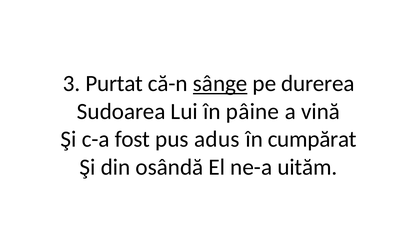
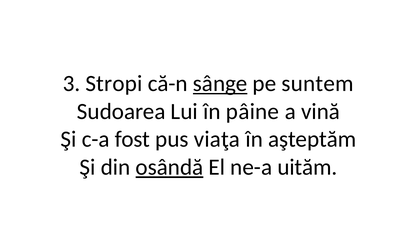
Purtat: Purtat -> Stropi (114, 83)
durerea: durerea -> suntem (318, 83)
adus: adus -> viaţa (217, 139)
cumpărat: cumpărat -> aşteptăm (312, 139)
osândă underline: none -> present (169, 167)
